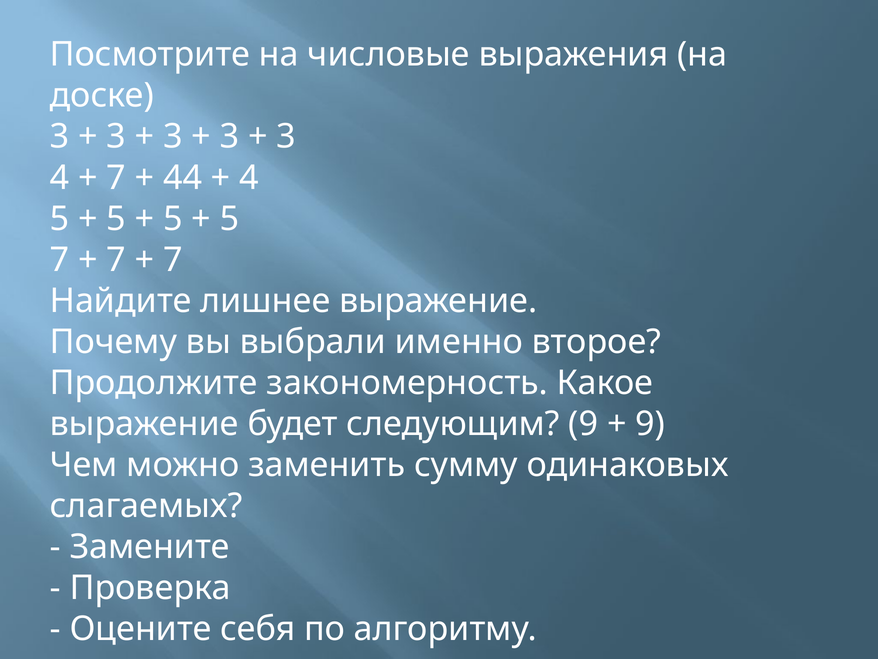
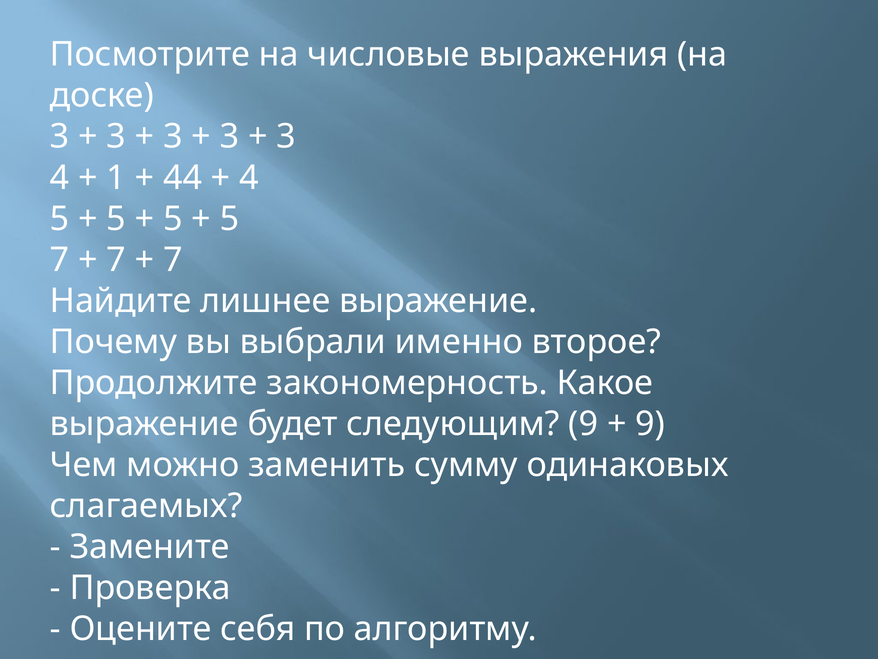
7: 7 -> 1 (116, 178)
